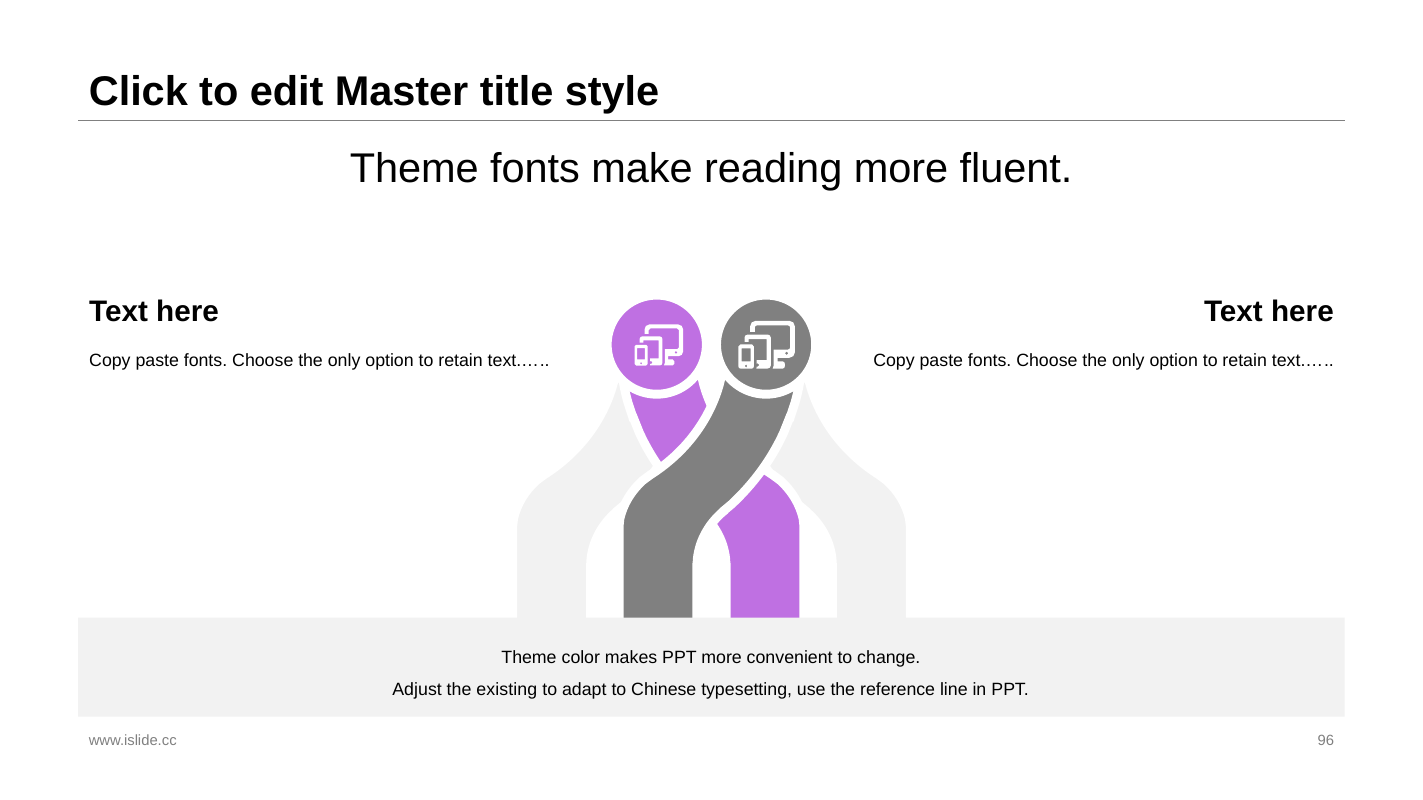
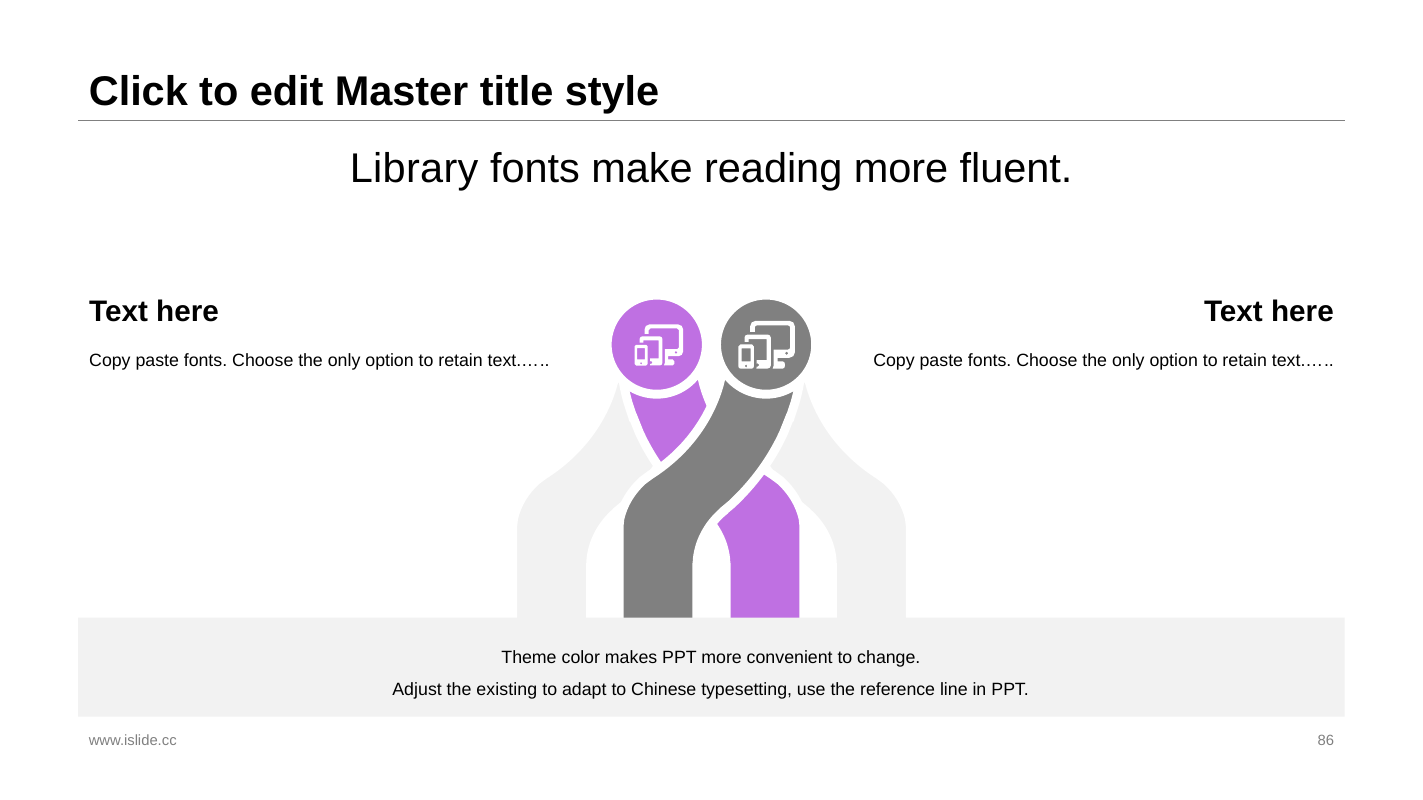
Theme: Theme -> Library (414, 169)
96: 96 -> 86 (1326, 741)
